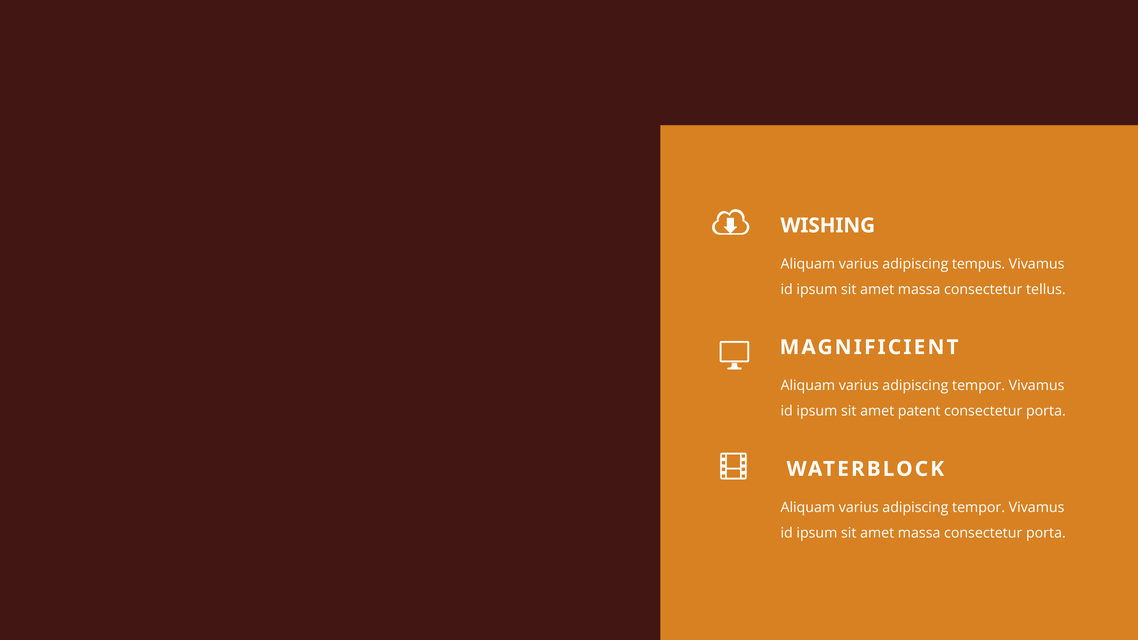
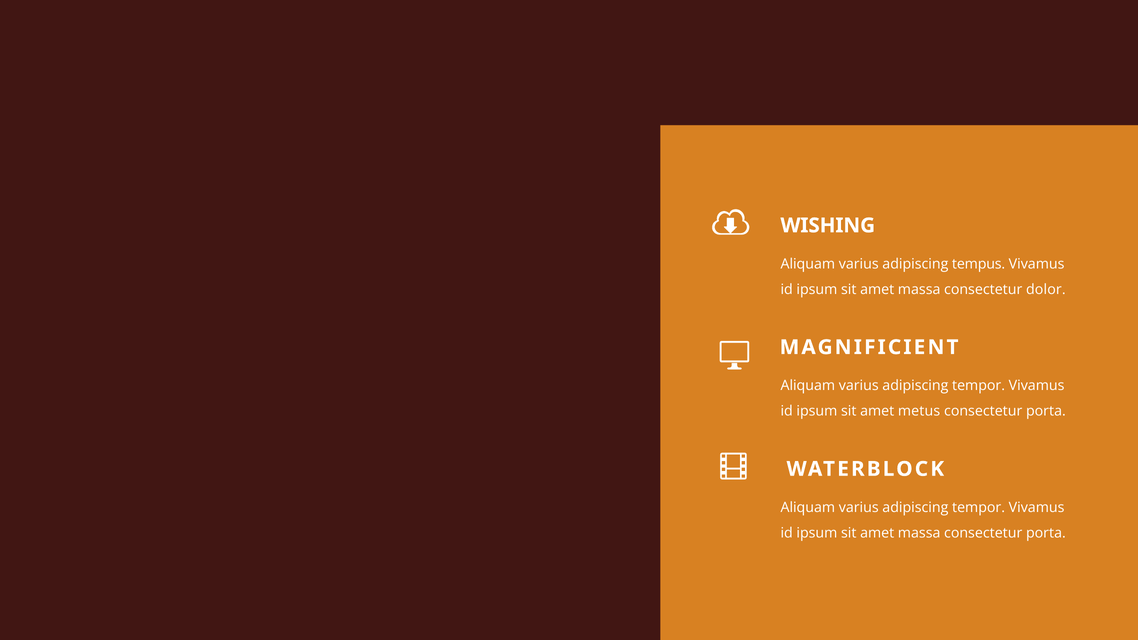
tellus: tellus -> dolor (1046, 289)
patent: patent -> metus (919, 411)
